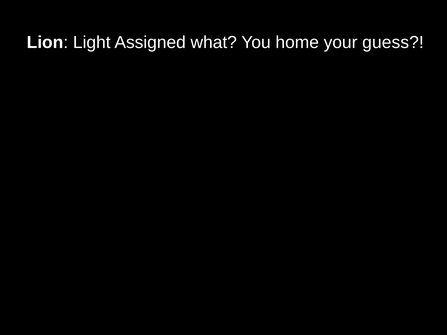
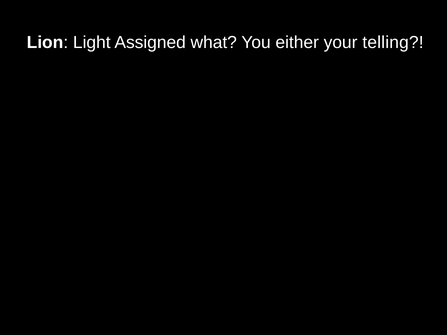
home: home -> either (297, 43)
guess: guess -> telling (393, 43)
